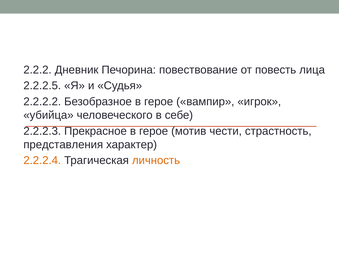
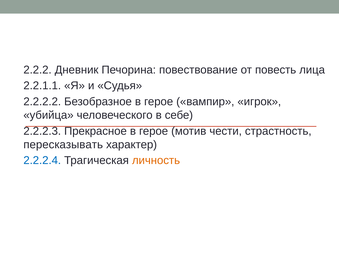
2.2.2.5: 2.2.2.5 -> 2.2.1.1 (42, 85)
представления: представления -> пересказывать (63, 144)
2.2.2.4 colour: orange -> blue (42, 160)
